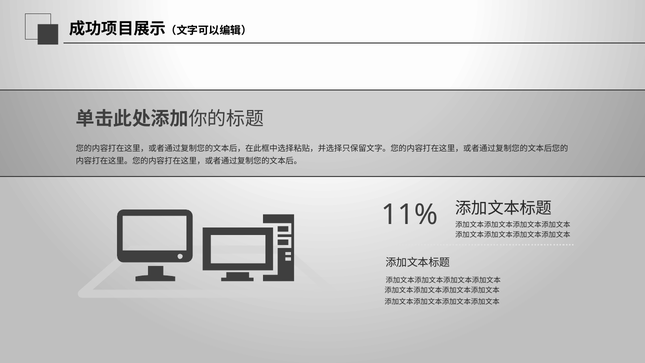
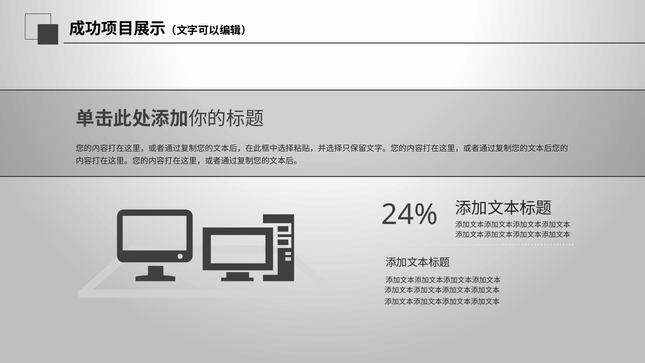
11%: 11% -> 24% (410, 215)
